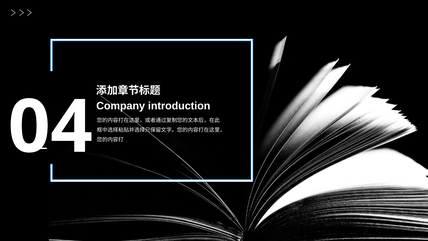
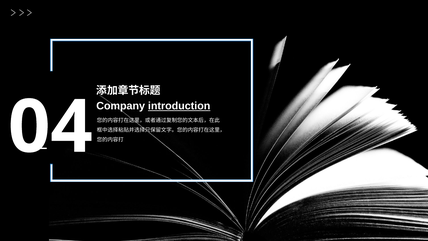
introduction underline: none -> present (179, 106)
